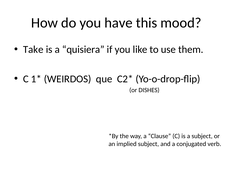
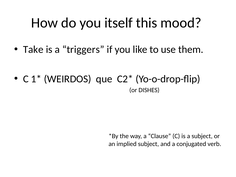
have: have -> itself (119, 23)
quisiera: quisiera -> triggers (83, 50)
